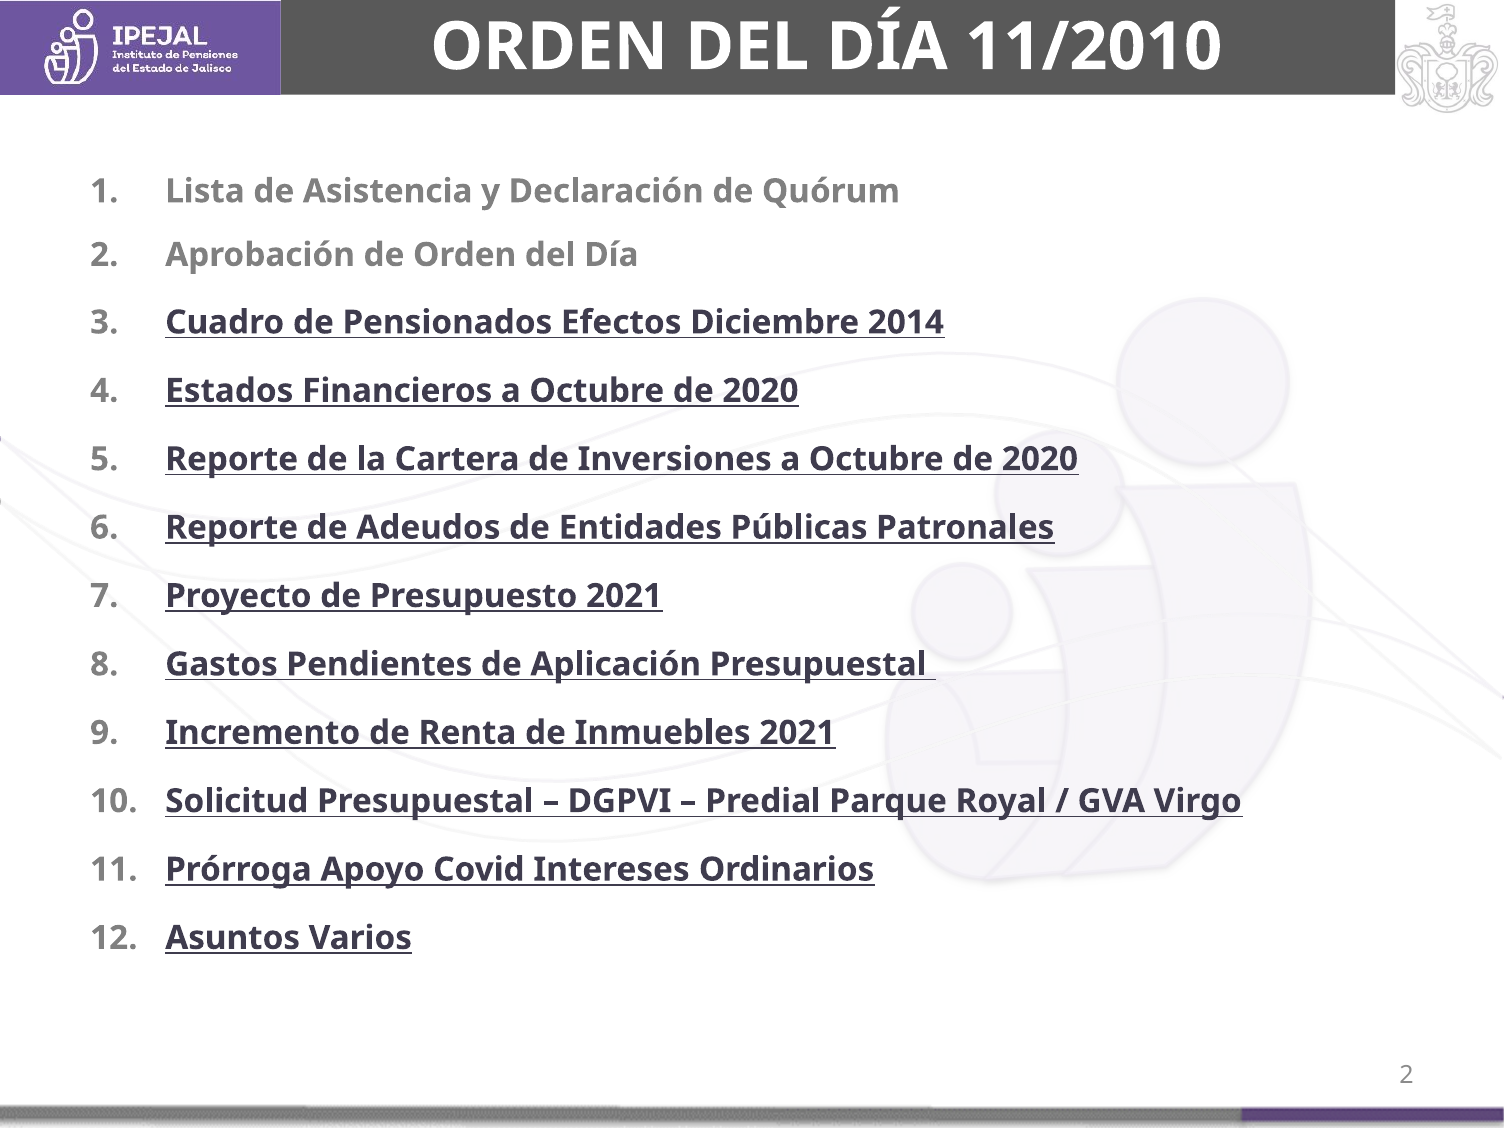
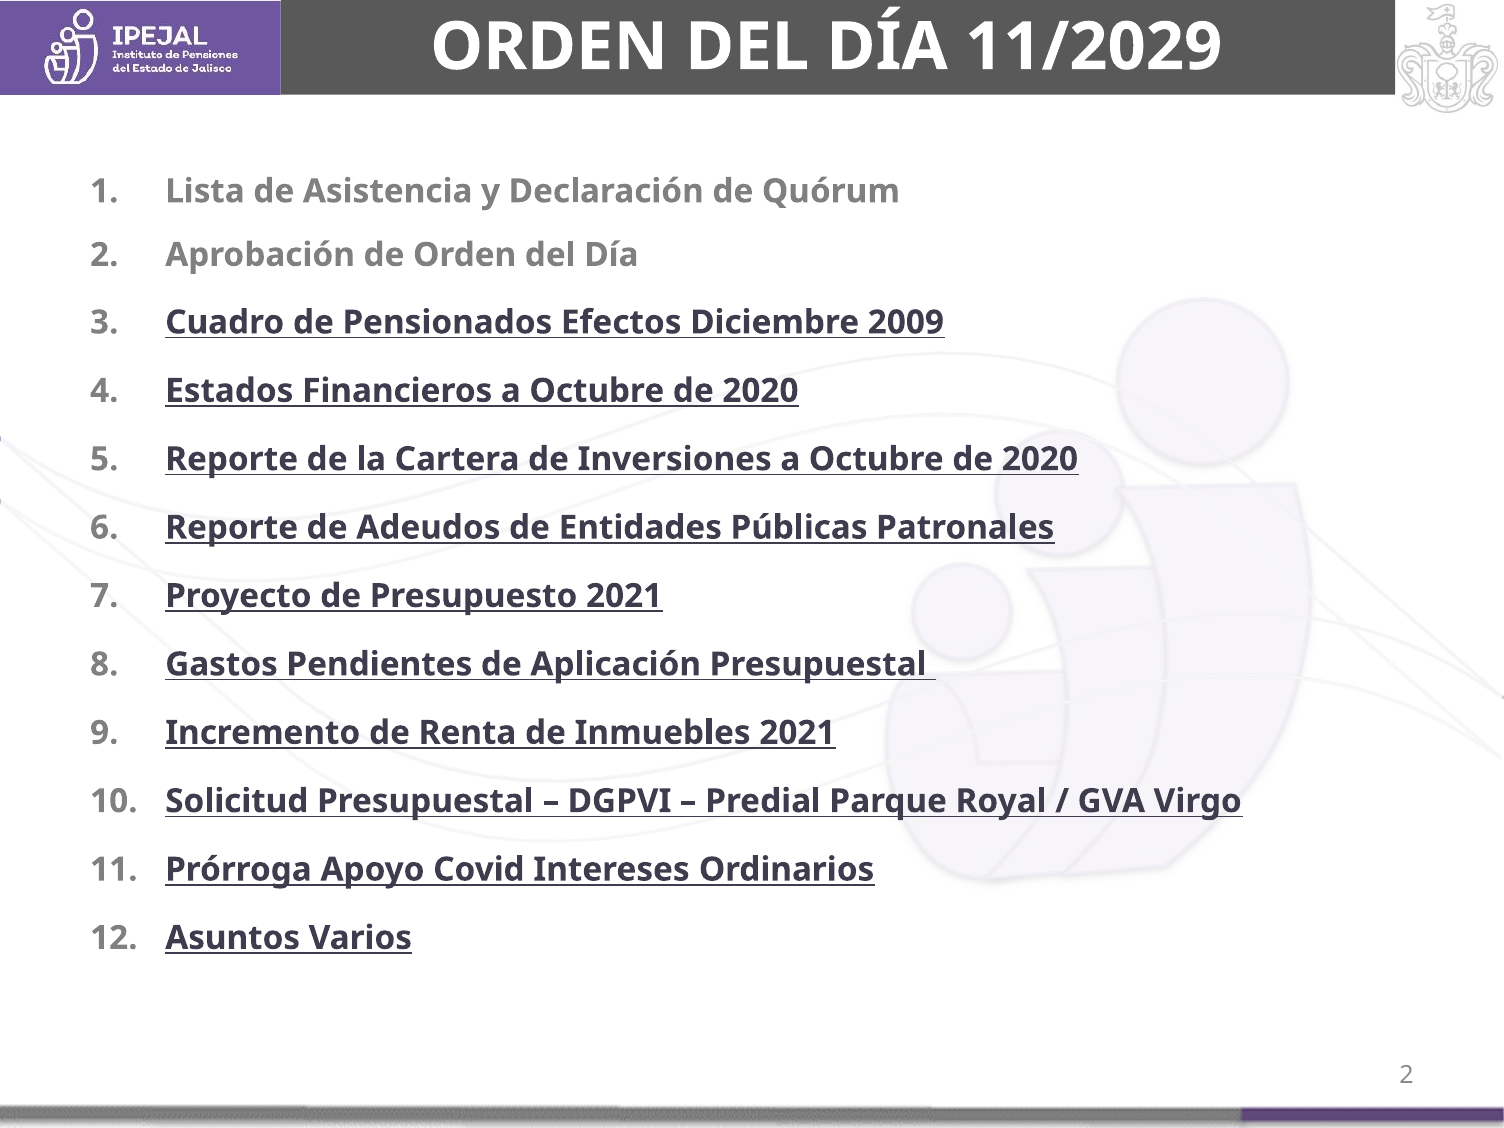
11/2010: 11/2010 -> 11/2029 (1094, 47)
2014: 2014 -> 2009 (906, 322)
